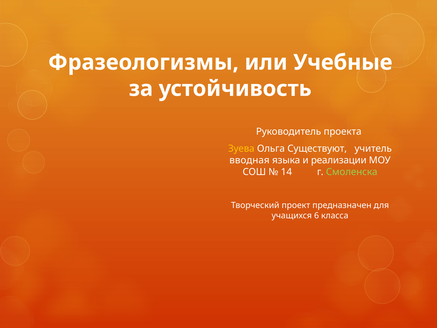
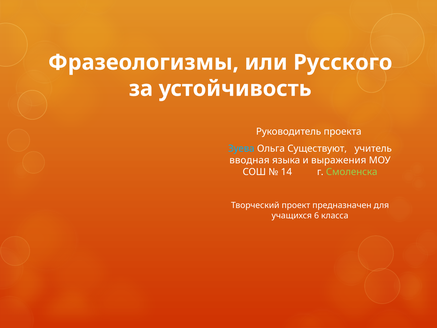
Учебные: Учебные -> Русского (343, 62)
Зуева colour: yellow -> light blue (241, 149)
реализации: реализации -> выражения (339, 160)
